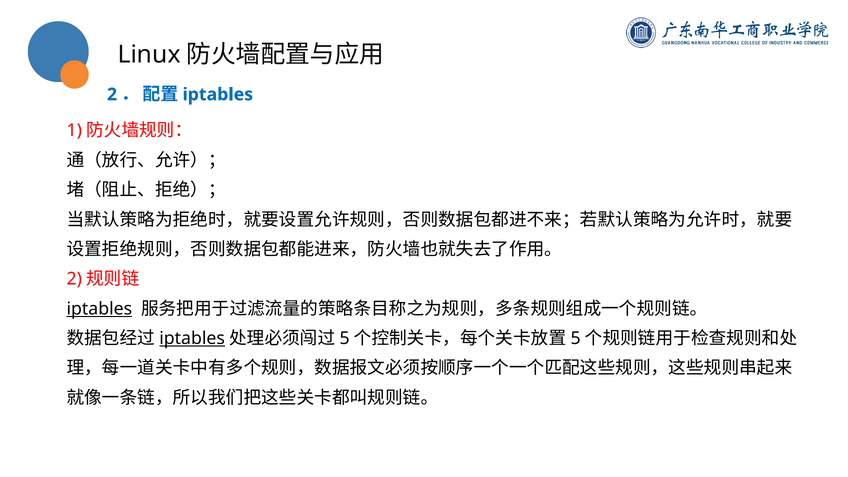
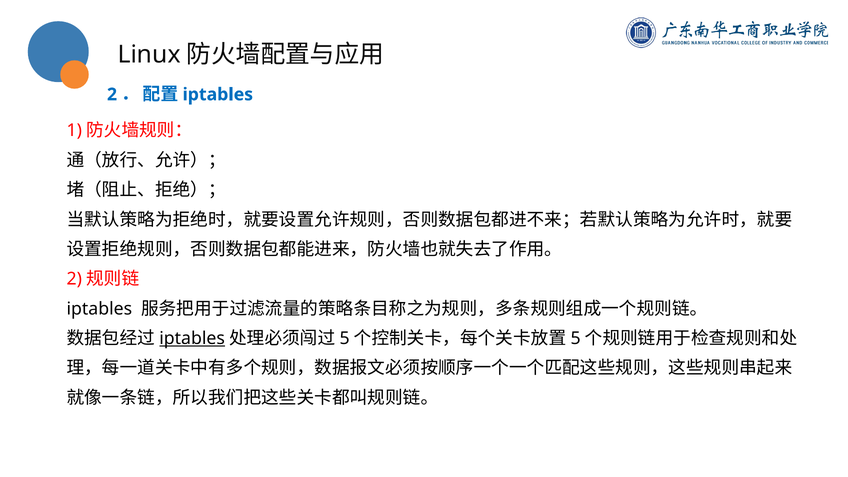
iptables underline: present -> none (99, 309)
